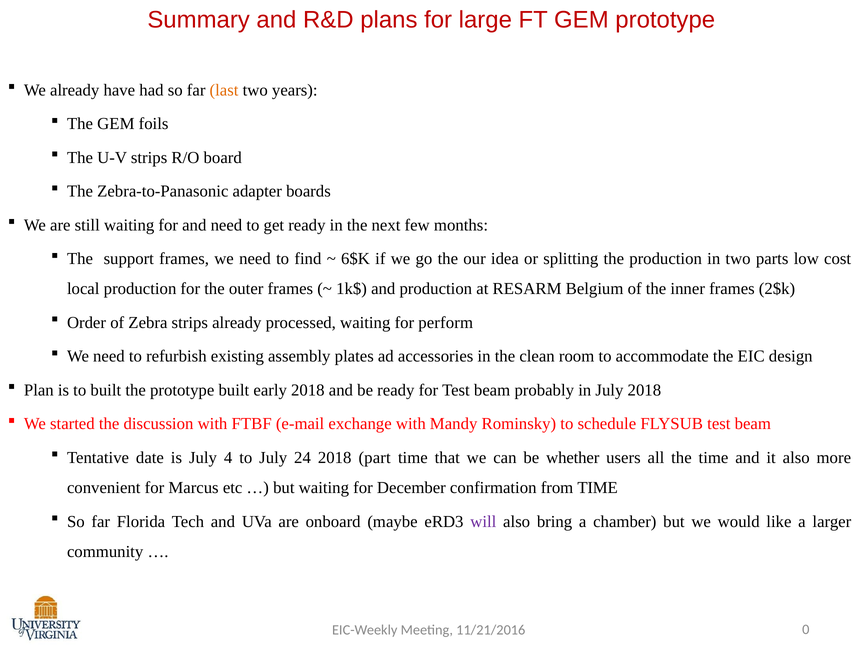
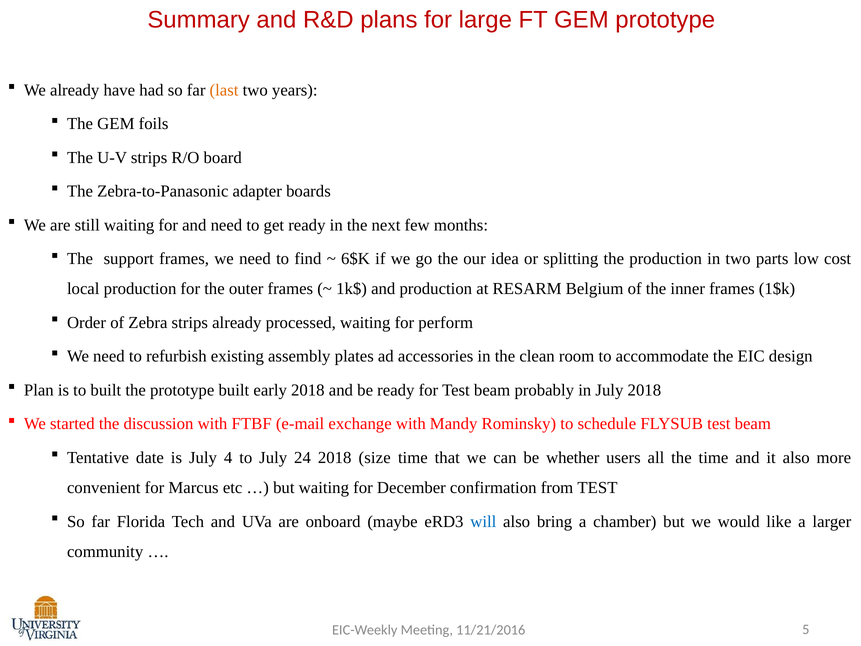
2$k: 2$k -> 1$k (777, 289)
part: part -> size (375, 457)
from TIME: TIME -> TEST (597, 488)
will colour: purple -> blue (483, 521)
0: 0 -> 5 (806, 629)
